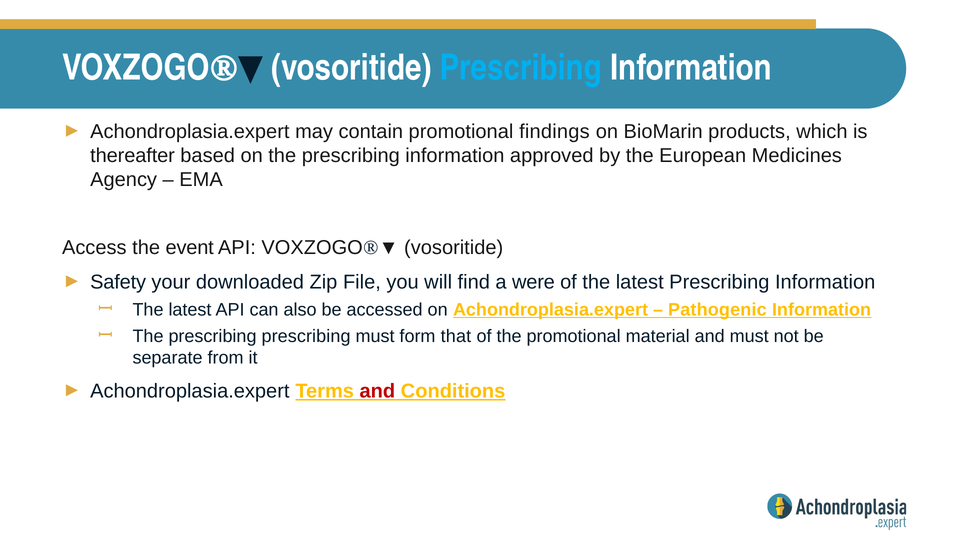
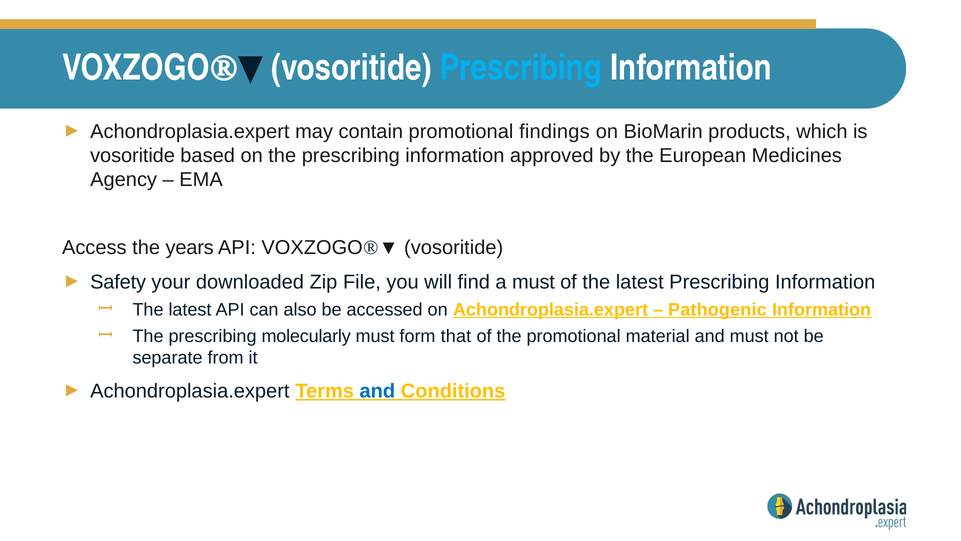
thereafter: thereafter -> vosoritide (133, 155)
event: event -> years (190, 248)
a were: were -> must (533, 282)
prescribing prescribing: prescribing -> molecularly (306, 336)
and colour: red -> blue (377, 391)
